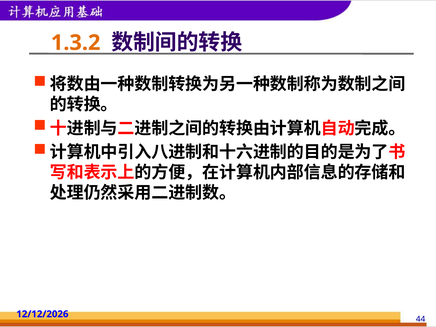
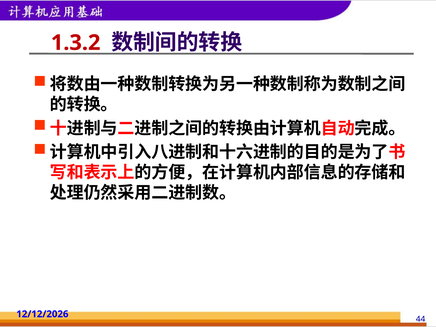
1.3.2 colour: orange -> red (76, 43)
